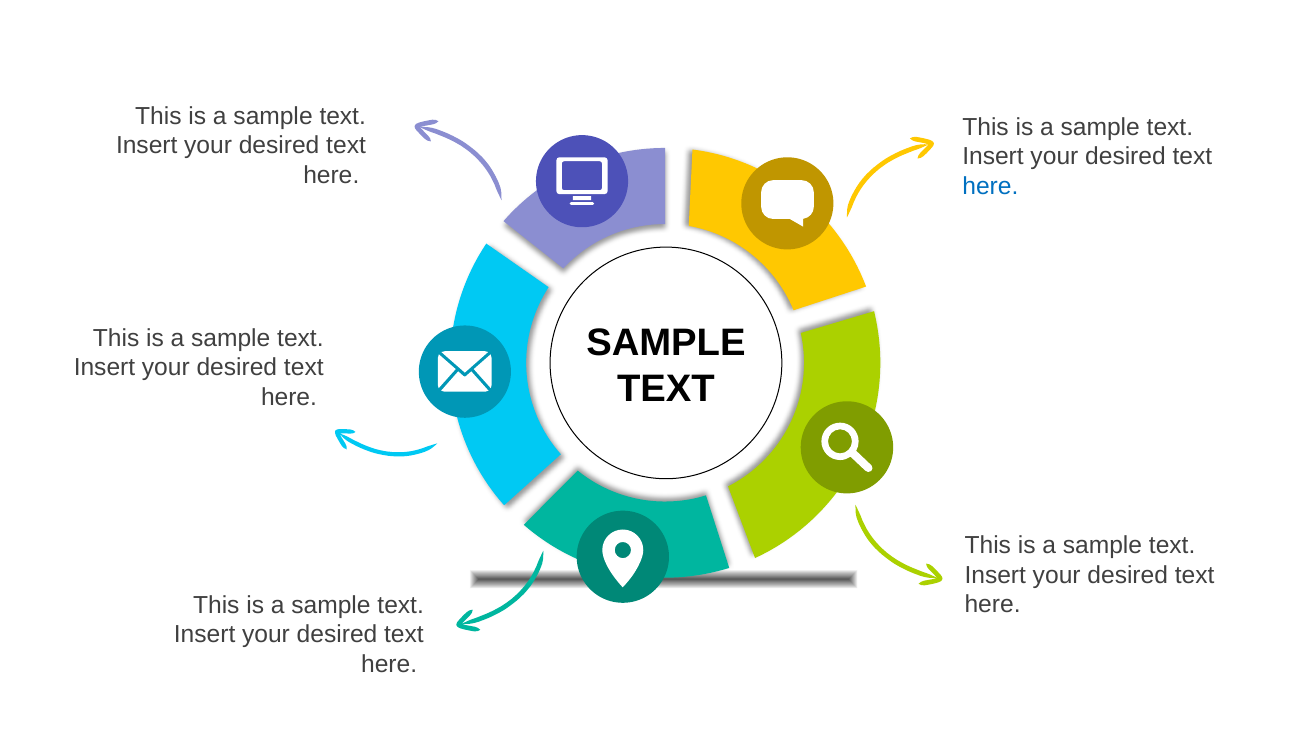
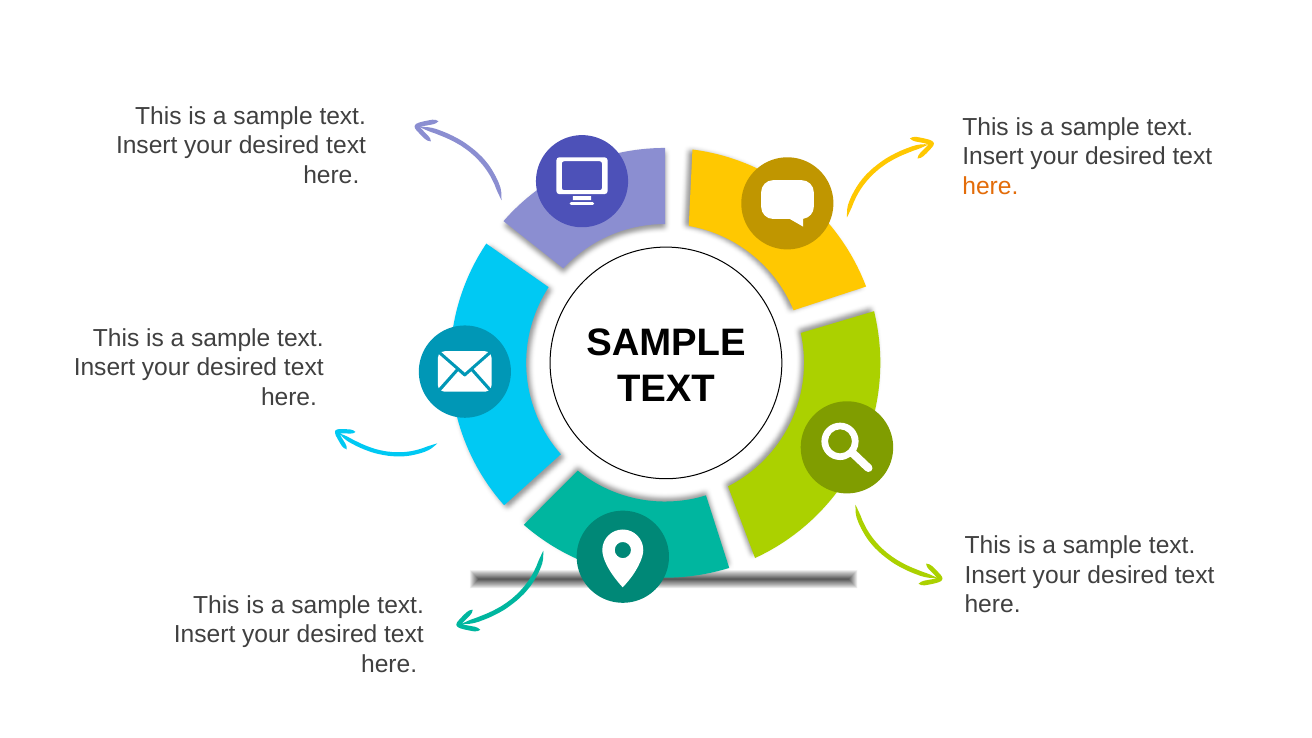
here colour: blue -> orange (990, 186)
